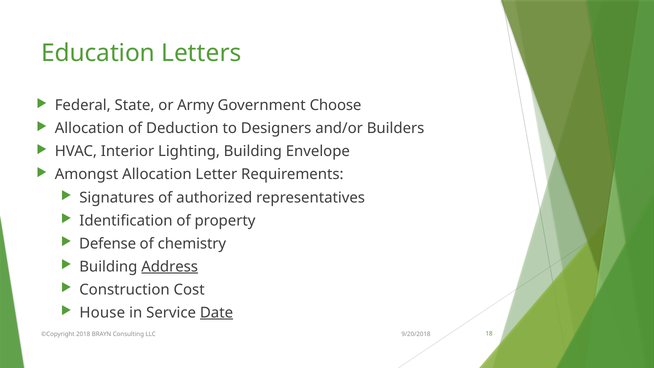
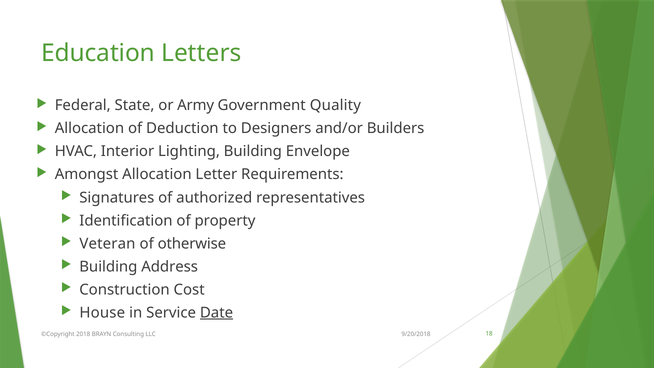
Choose: Choose -> Quality (335, 105)
Defense: Defense -> Veteran (107, 243)
chemistry: chemistry -> otherwise (192, 243)
Address underline: present -> none (170, 266)
